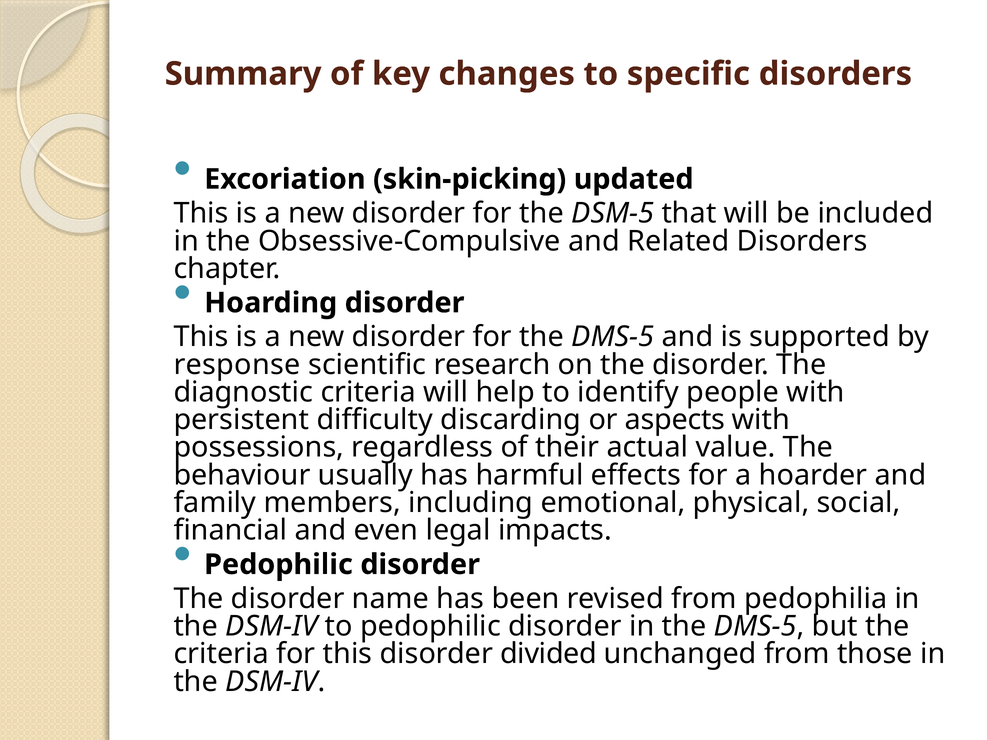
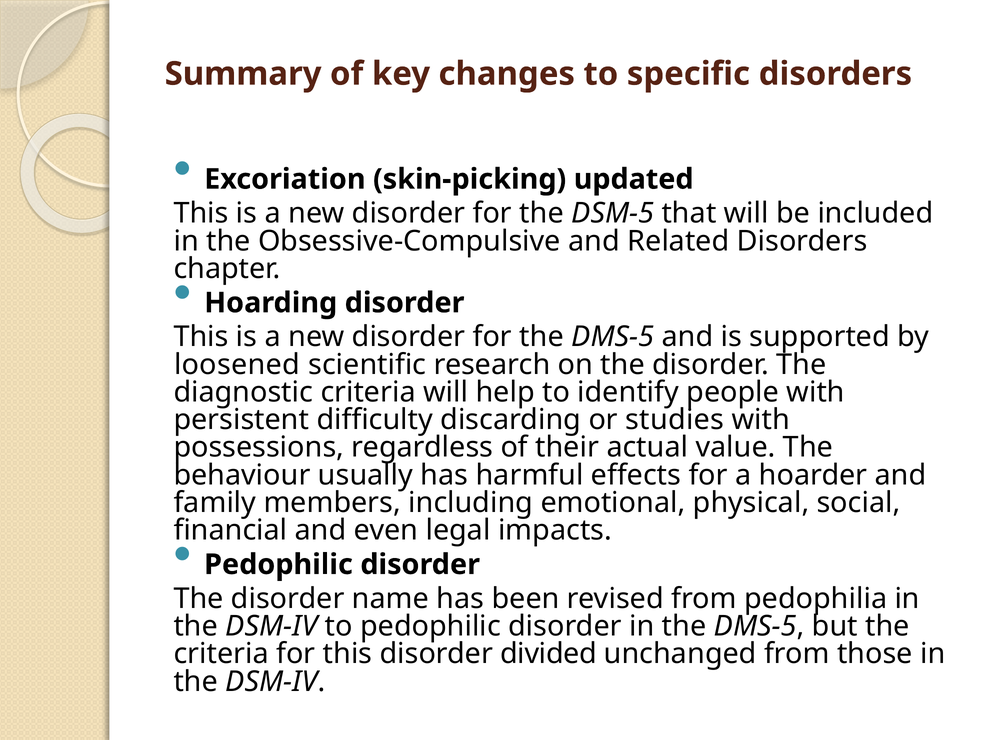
response: response -> loosened (237, 365)
aspects: aspects -> studies (675, 420)
